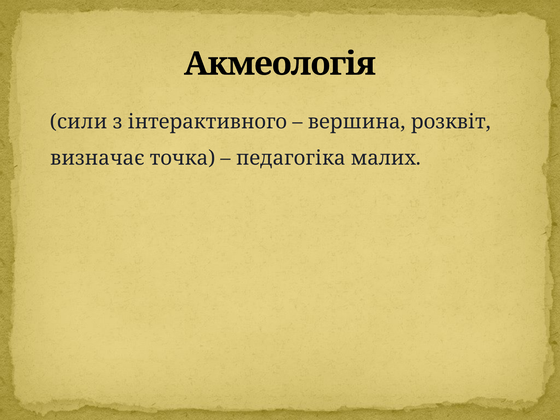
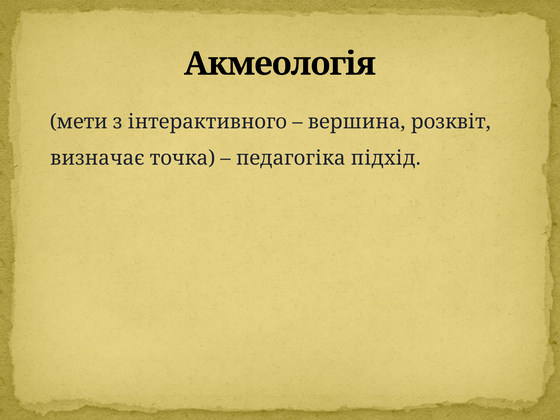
сили: сили -> мети (79, 122)
малих: малих -> підхід (386, 158)
